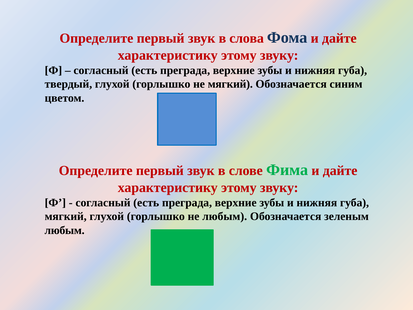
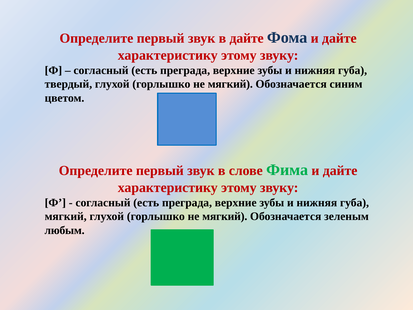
в слова: слова -> дайте (247, 38)
любым: любым -> мягкий (225, 216)
